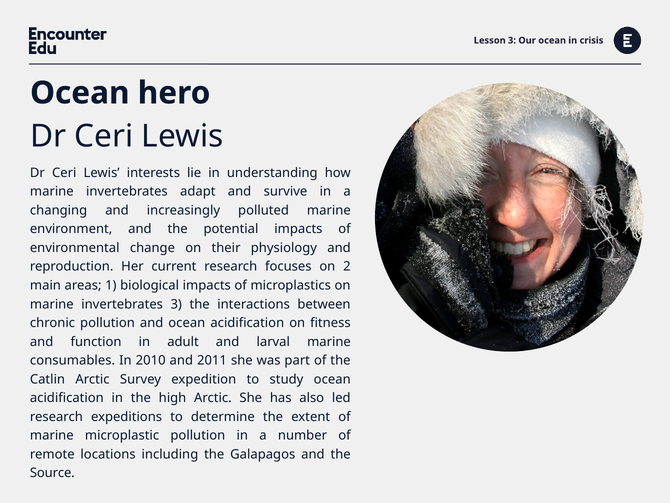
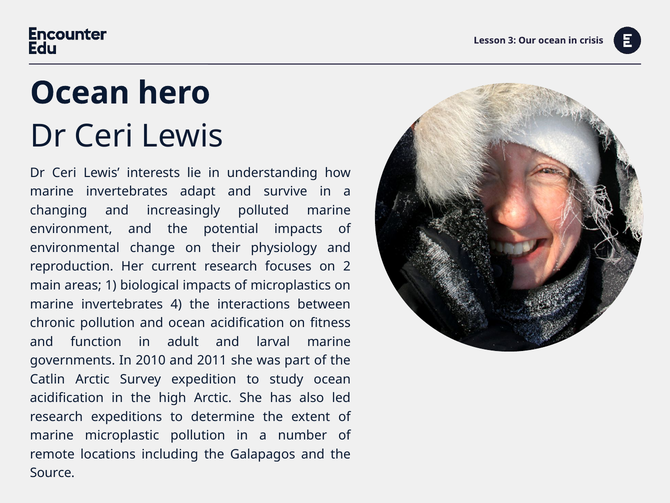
invertebrates 3: 3 -> 4 (176, 304)
consumables: consumables -> governments (73, 360)
